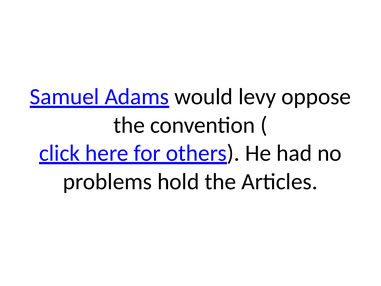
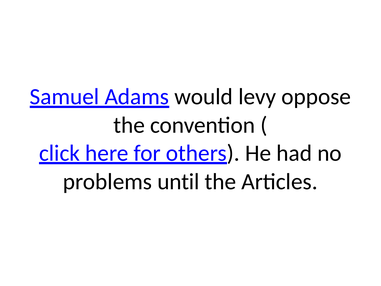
hold: hold -> until (178, 182)
